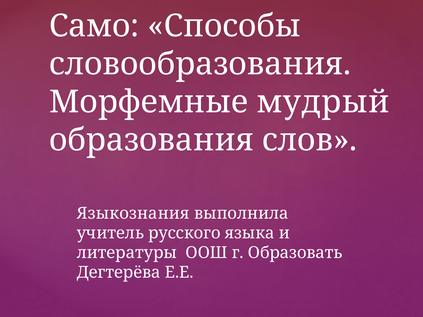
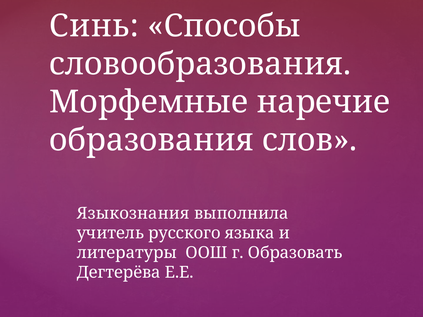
Само: Само -> Синь (94, 26)
мудрый: мудрый -> наречие (323, 102)
